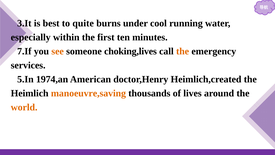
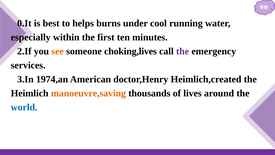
3.It: 3.It -> 0.It (24, 23)
quite: quite -> helps (83, 23)
7.If: 7.If -> 2.If (24, 51)
the colour: orange -> purple (183, 51)
5.In: 5.In -> 3.In (25, 79)
world colour: orange -> blue (24, 107)
